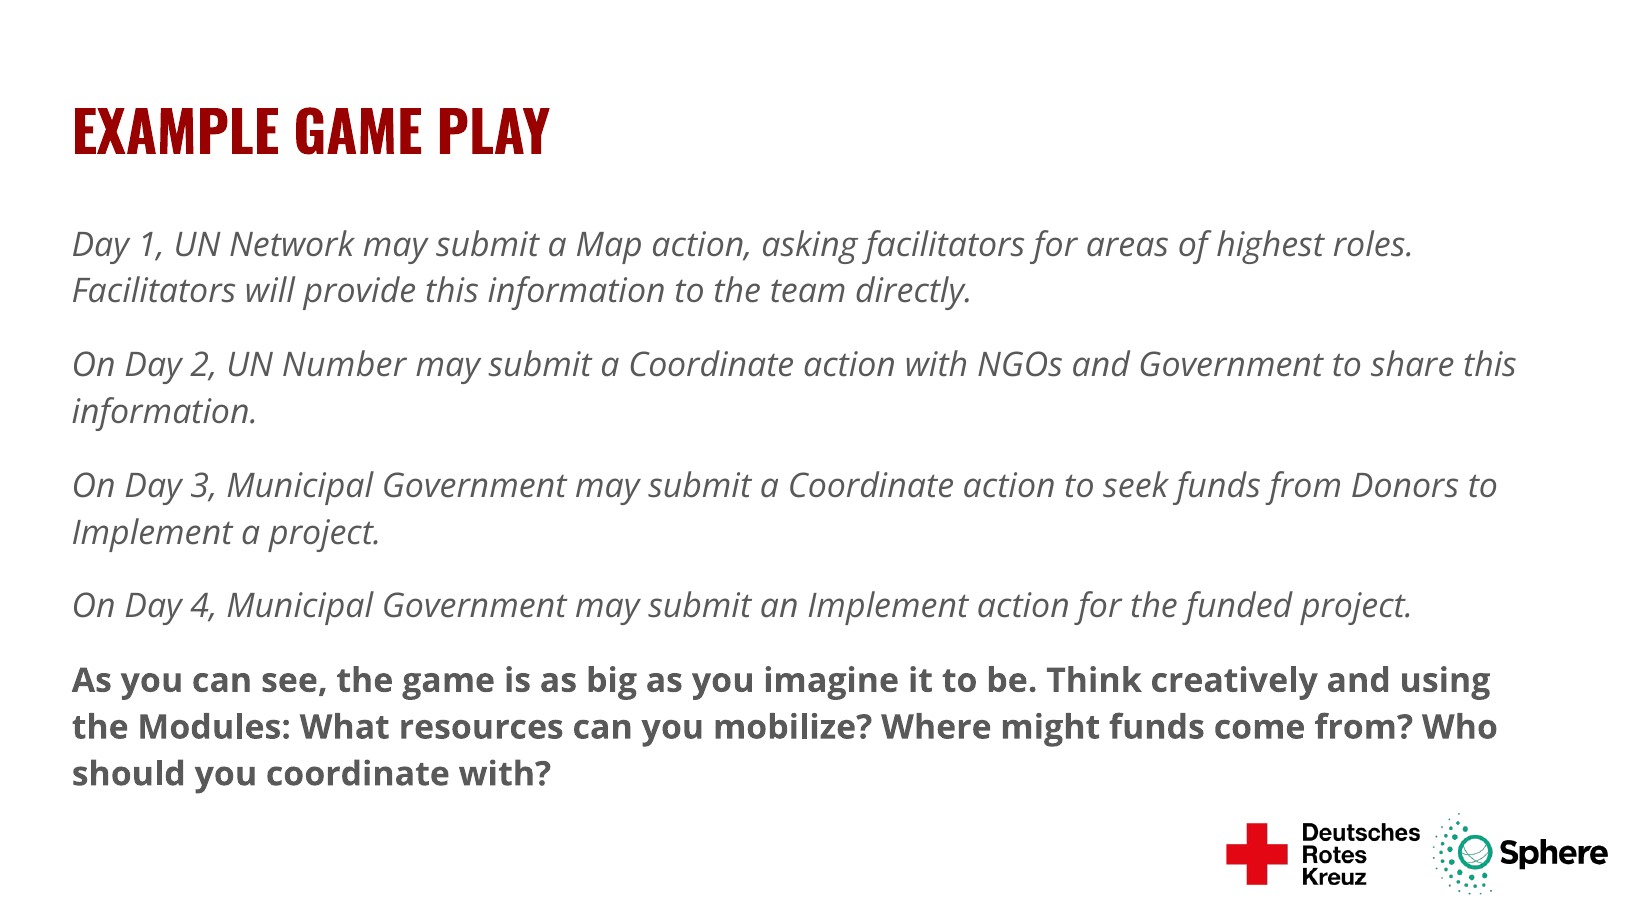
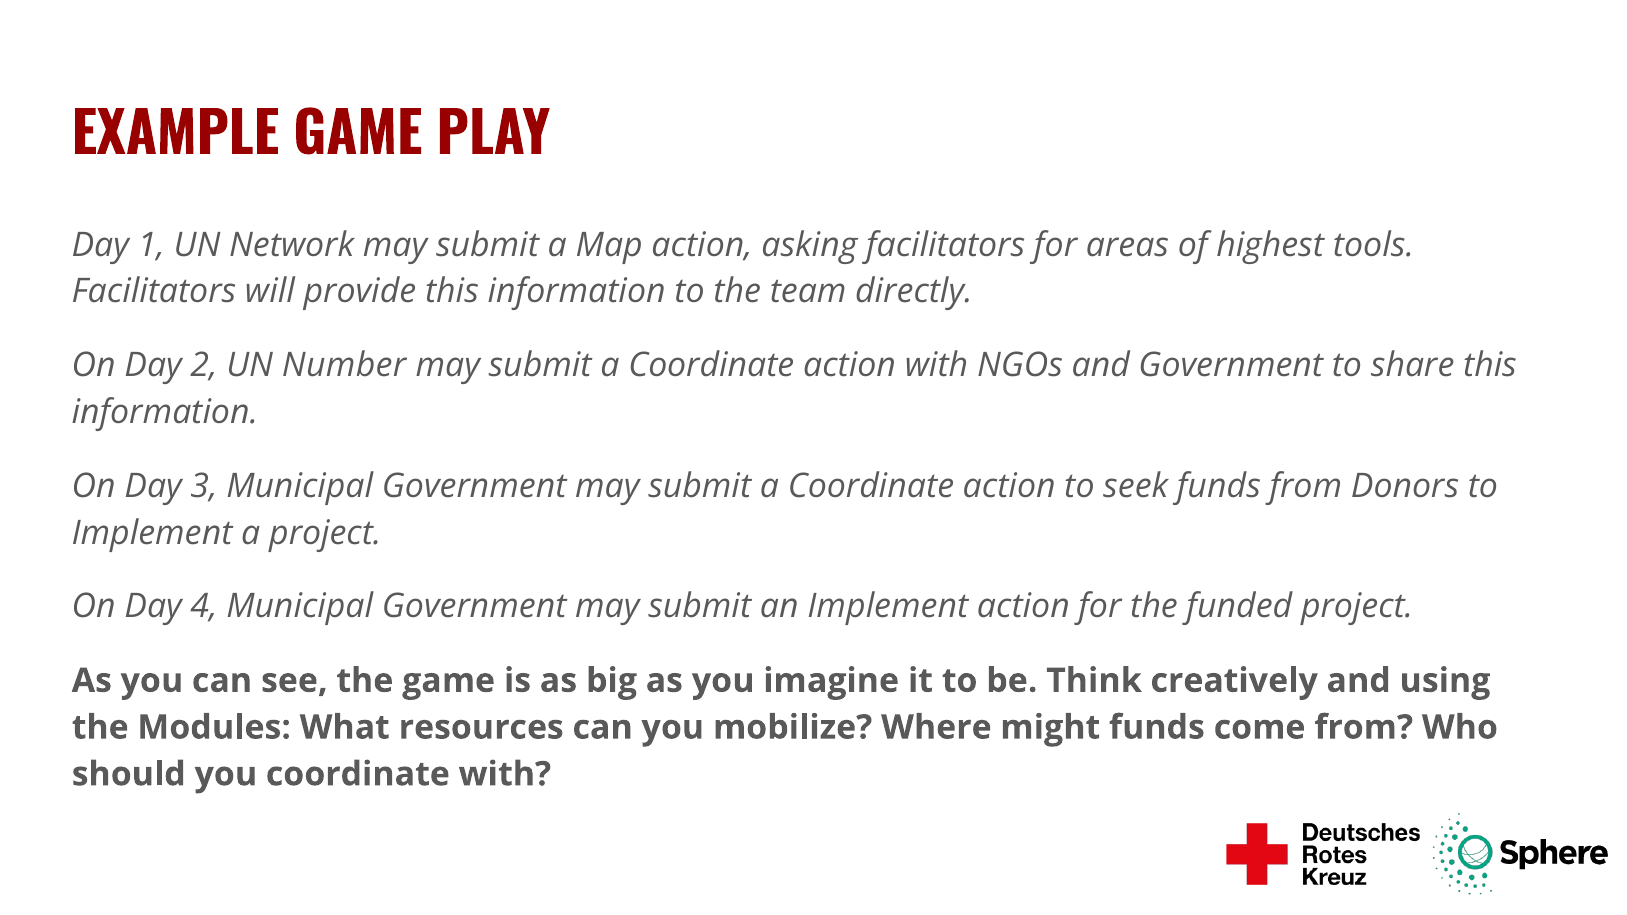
roles: roles -> tools (1373, 245)
